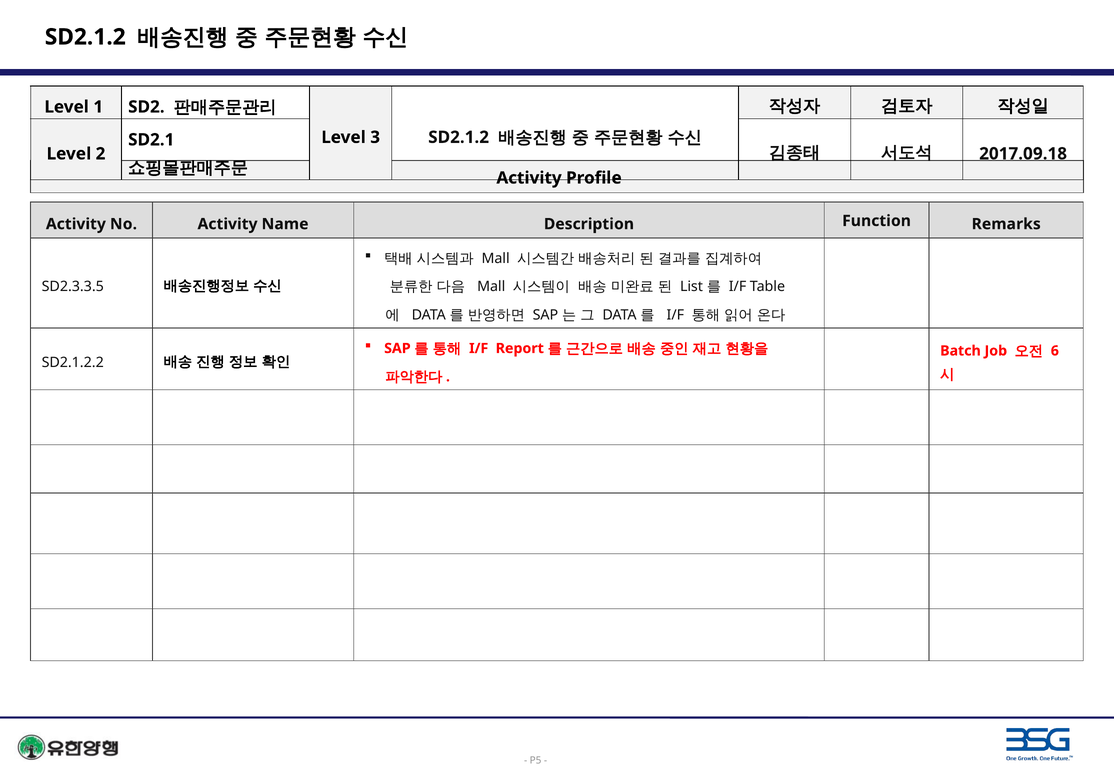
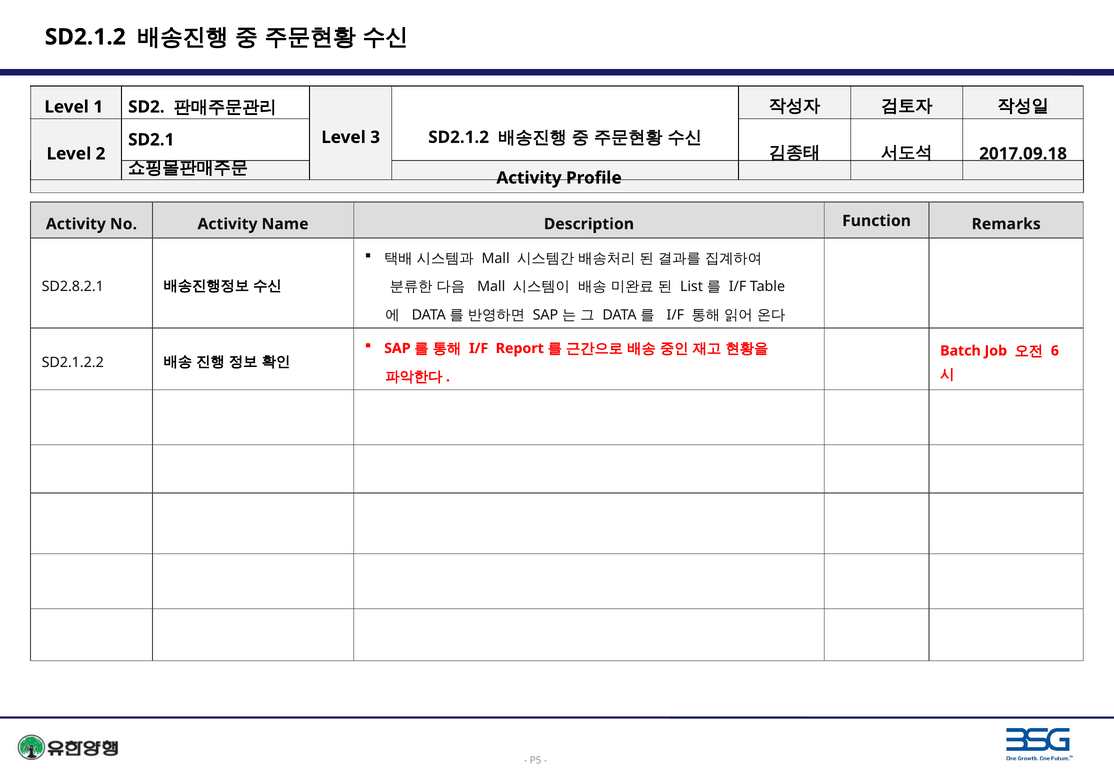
SD2.3.3.5: SD2.3.3.5 -> SD2.8.2.1 (73, 287)
